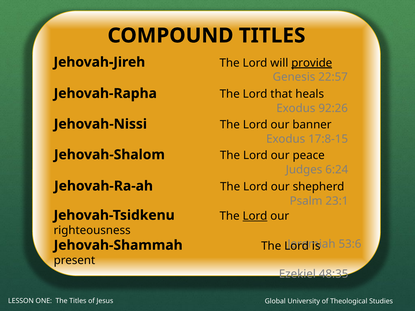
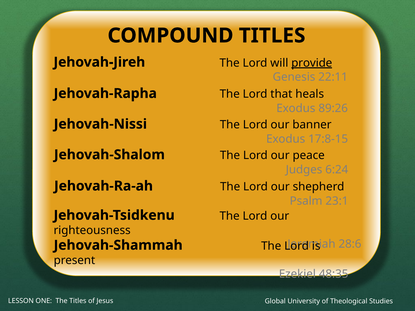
22:57: 22:57 -> 22:11 (333, 77)
92:26: 92:26 -> 89:26 (333, 109)
Lord underline: present -> none (255, 216)
53:6: 53:6 -> 28:6 (350, 244)
